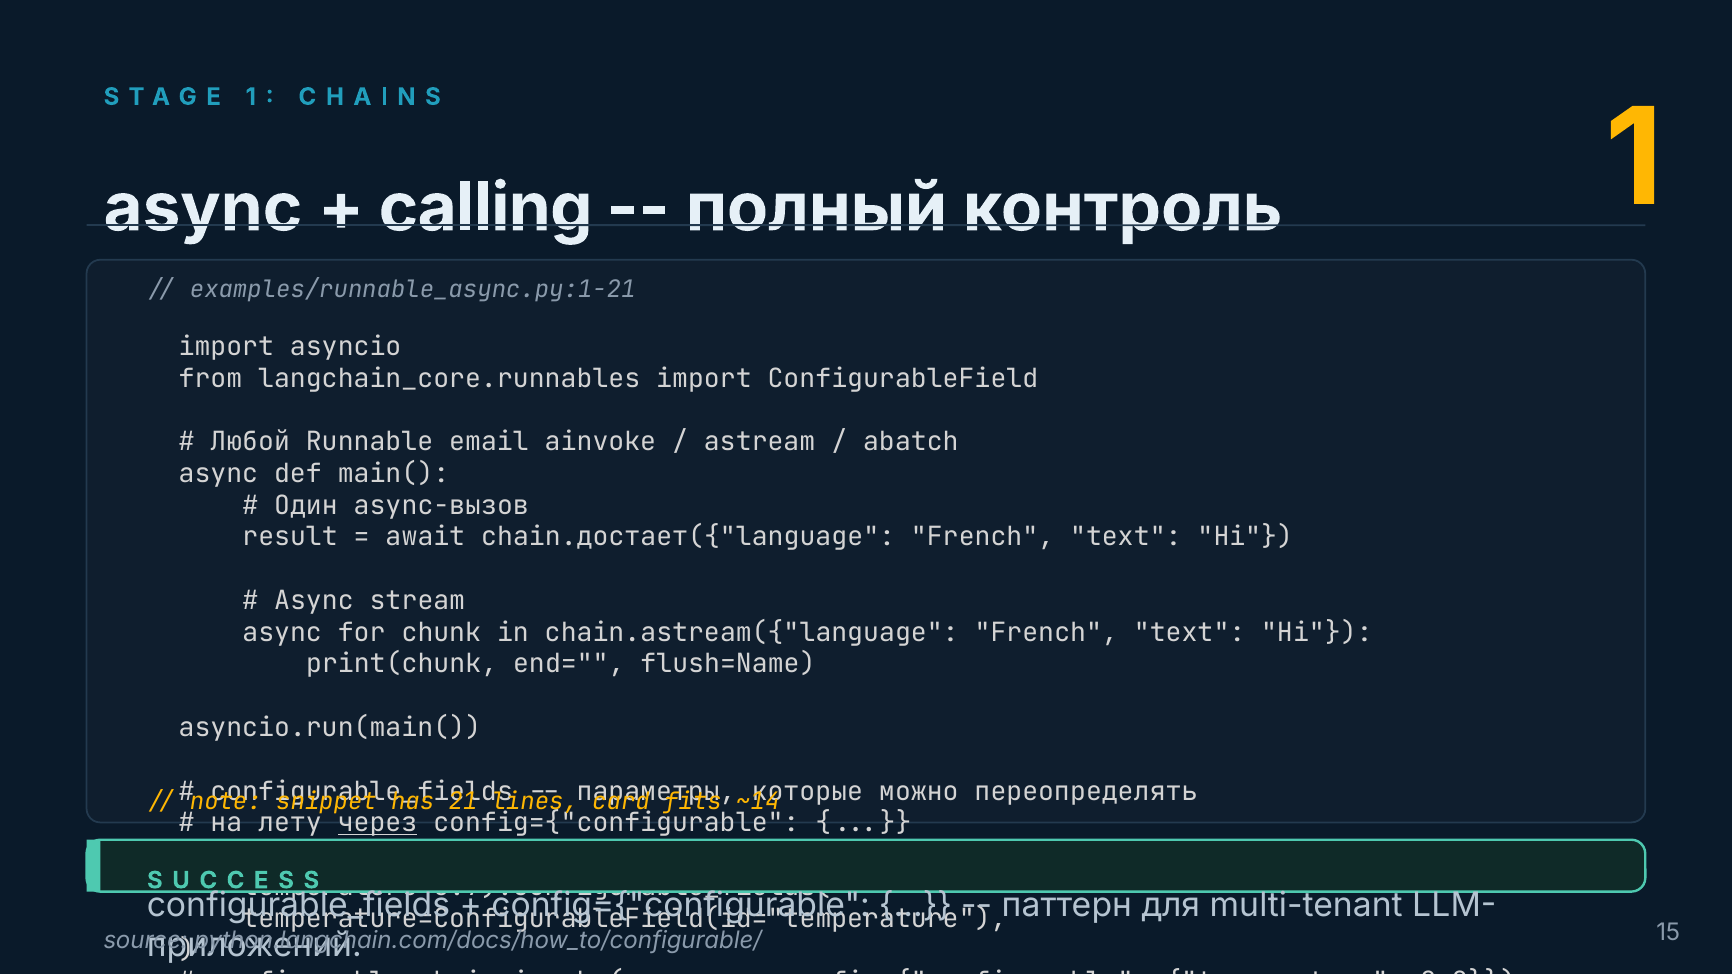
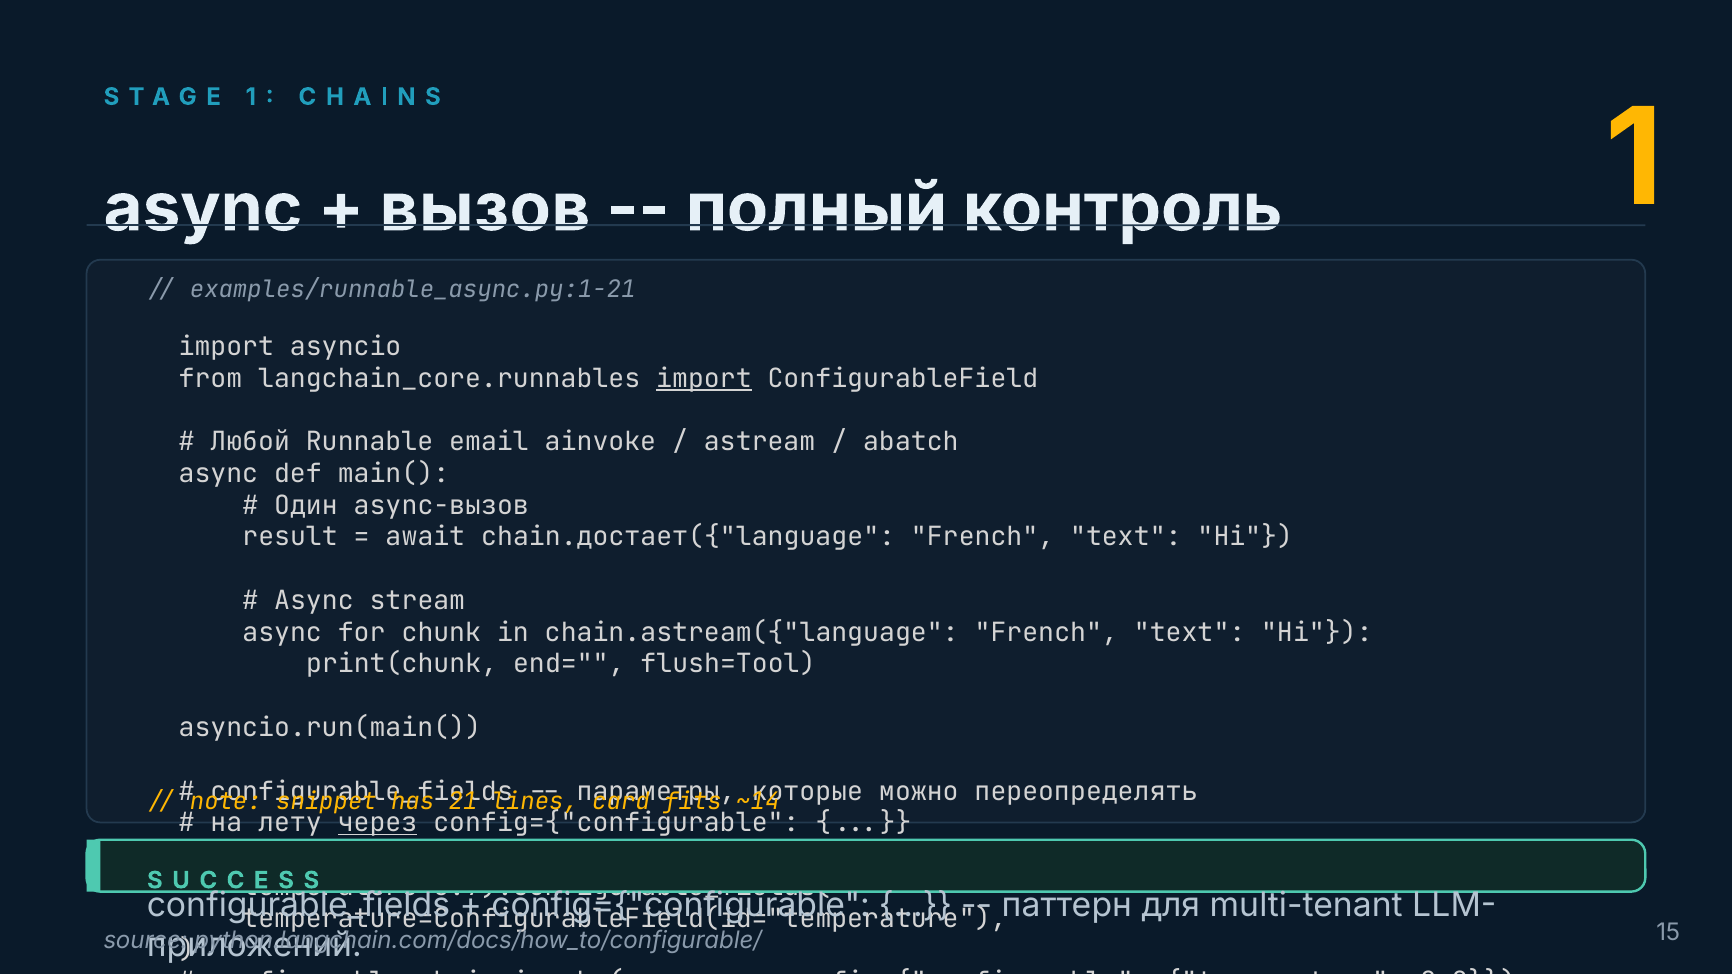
calling: calling -> вызов (485, 208)
import underline: none -> present (704, 378)
flush=Name: flush=Name -> flush=Tool (728, 664)
